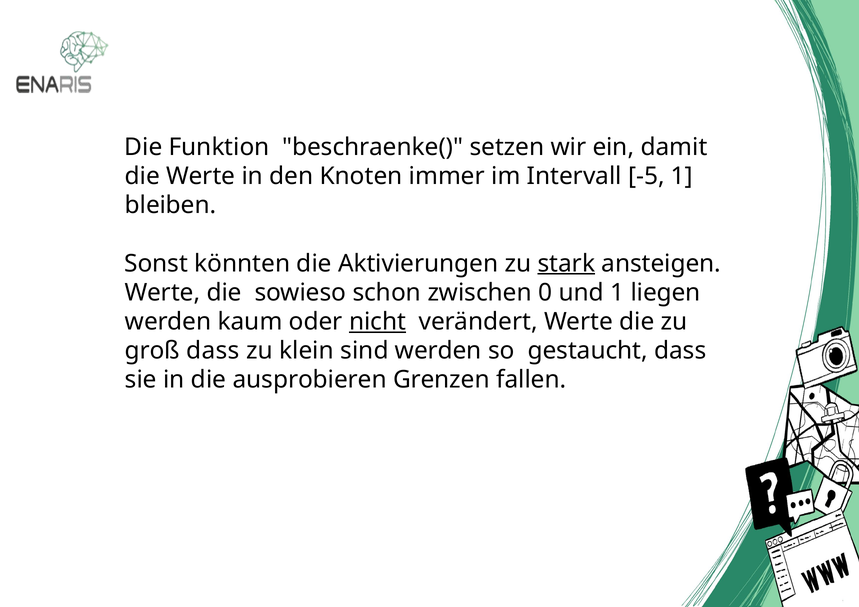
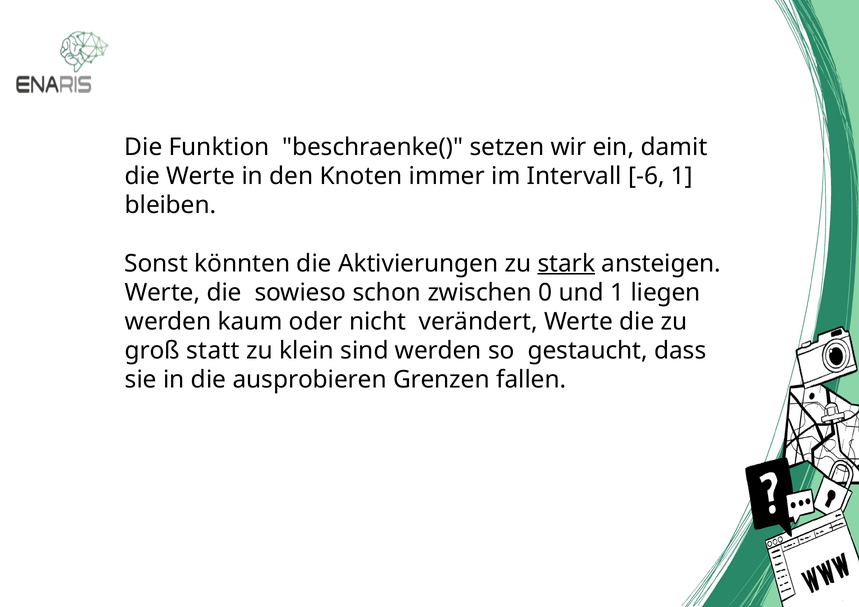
-5: -5 -> -6 (646, 176)
nicht underline: present -> none (377, 322)
groß dass: dass -> statt (213, 351)
